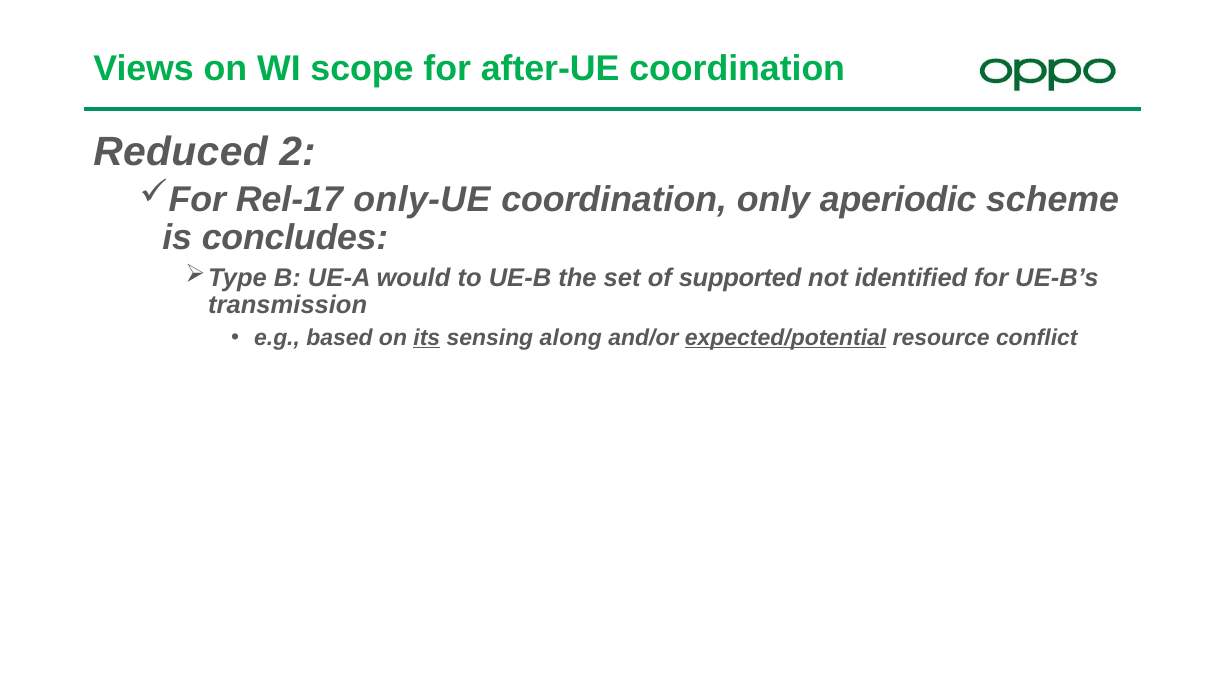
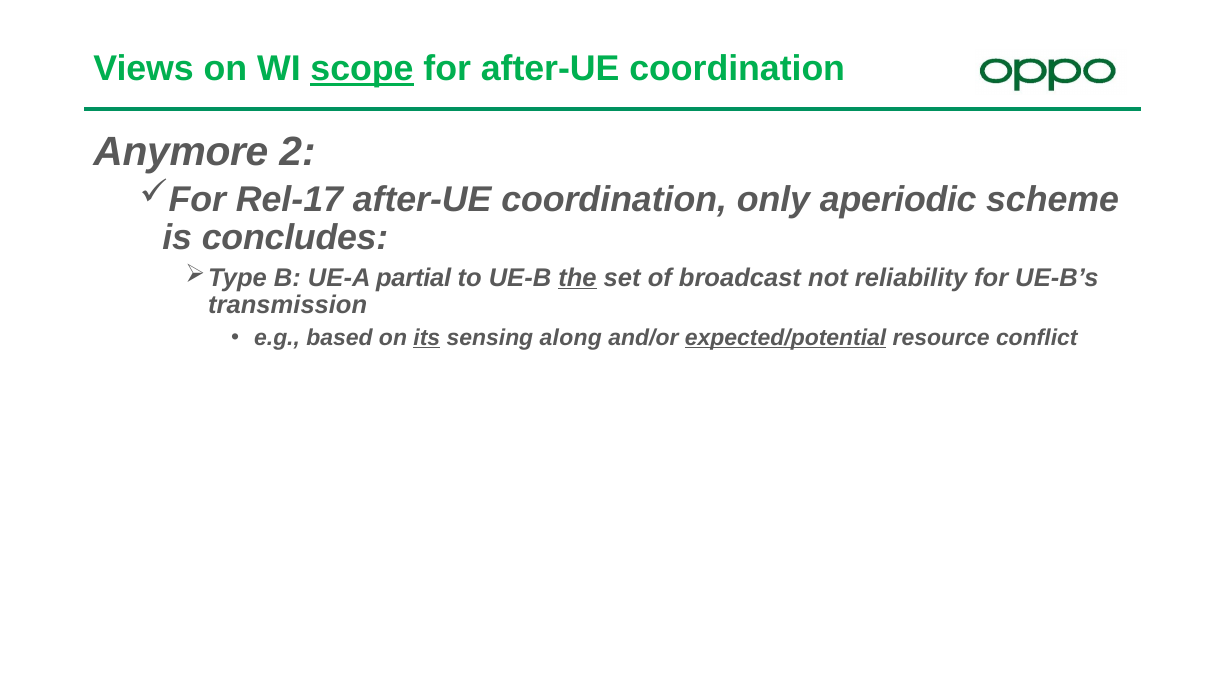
scope underline: none -> present (362, 69)
Reduced: Reduced -> Anymore (181, 152)
Rel-17 only-UE: only-UE -> after-UE (422, 200)
would: would -> partial (414, 278)
the underline: none -> present (577, 278)
supported: supported -> broadcast (740, 278)
identified: identified -> reliability (911, 278)
